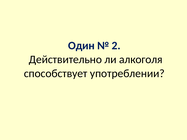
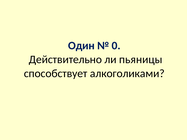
2: 2 -> 0 (116, 46)
алкоголя: алкоголя -> пьяницы (141, 60)
употреблении: употреблении -> алкоголиками (127, 74)
